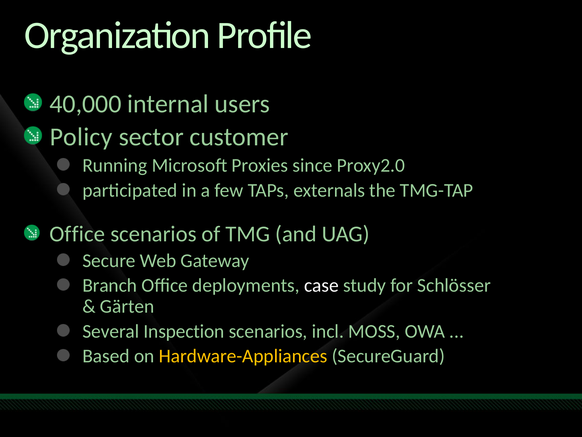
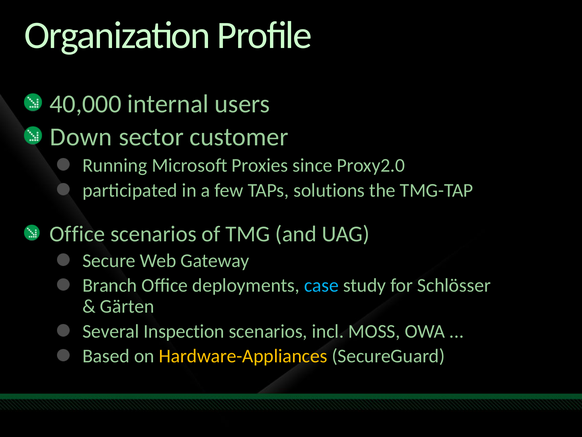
Policy: Policy -> Down (81, 137)
externals: externals -> solutions (329, 190)
case colour: white -> light blue (321, 285)
